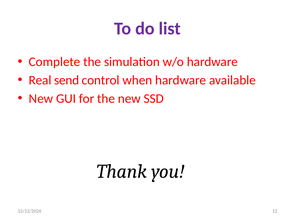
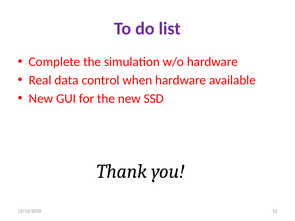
send: send -> data (67, 80)
